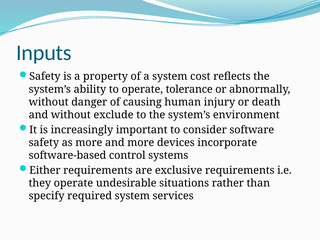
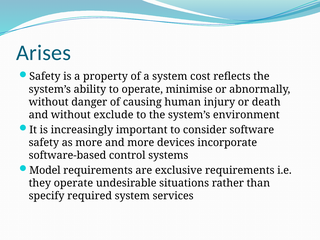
Inputs: Inputs -> Arises (44, 53)
tolerance: tolerance -> minimise (189, 89)
Either: Either -> Model (45, 170)
